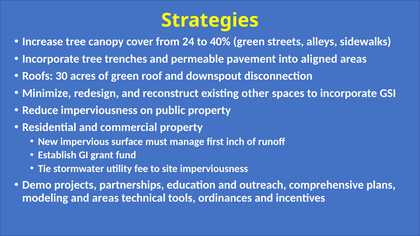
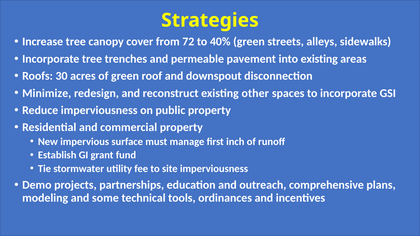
24: 24 -> 72 (188, 42)
into aligned: aligned -> existing (319, 59)
and areas: areas -> some (105, 198)
